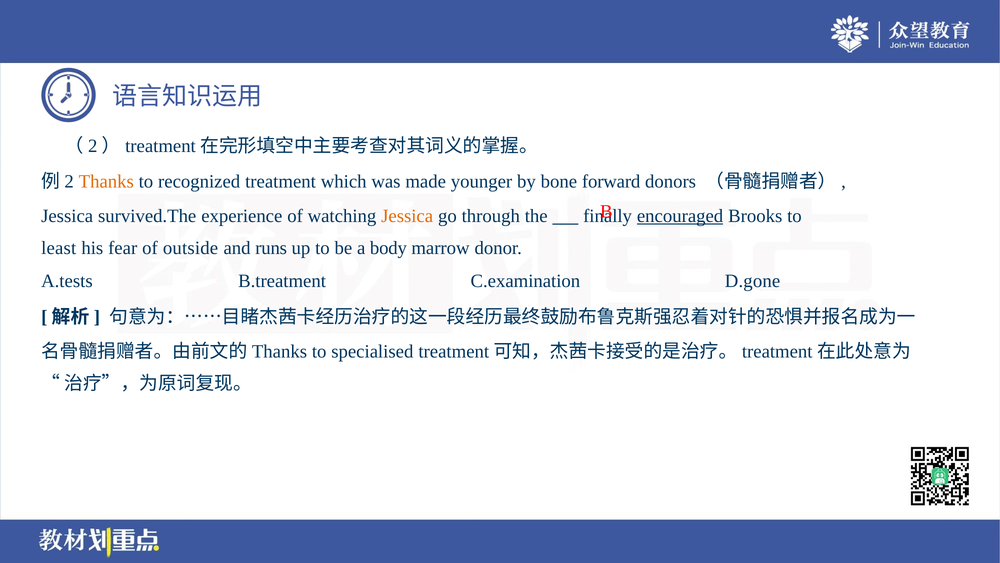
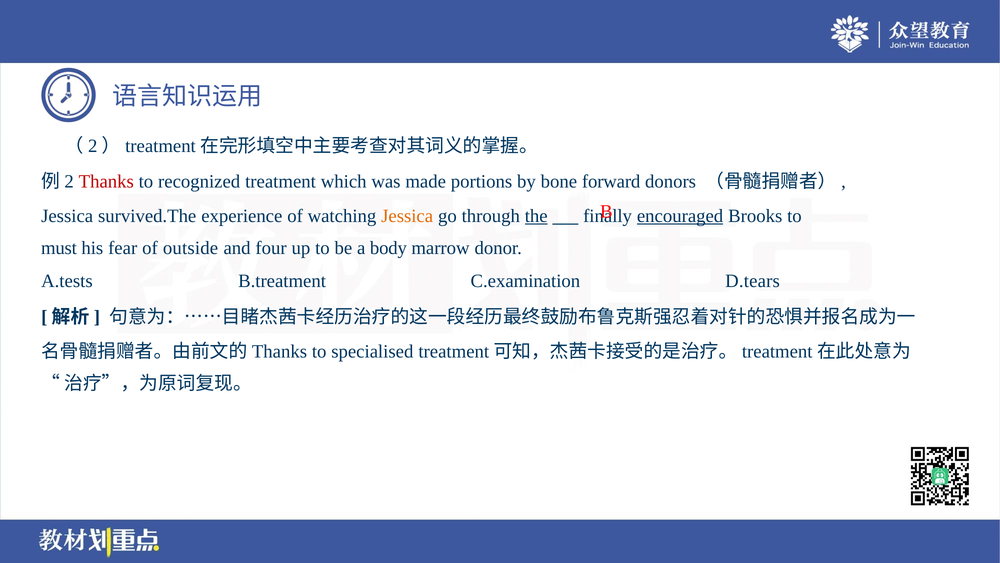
Thanks colour: orange -> red (106, 181)
younger: younger -> portions (482, 181)
the underline: none -> present (536, 216)
least: least -> must (59, 248)
runs: runs -> four (271, 248)
D.gone: D.gone -> D.tears (753, 281)
